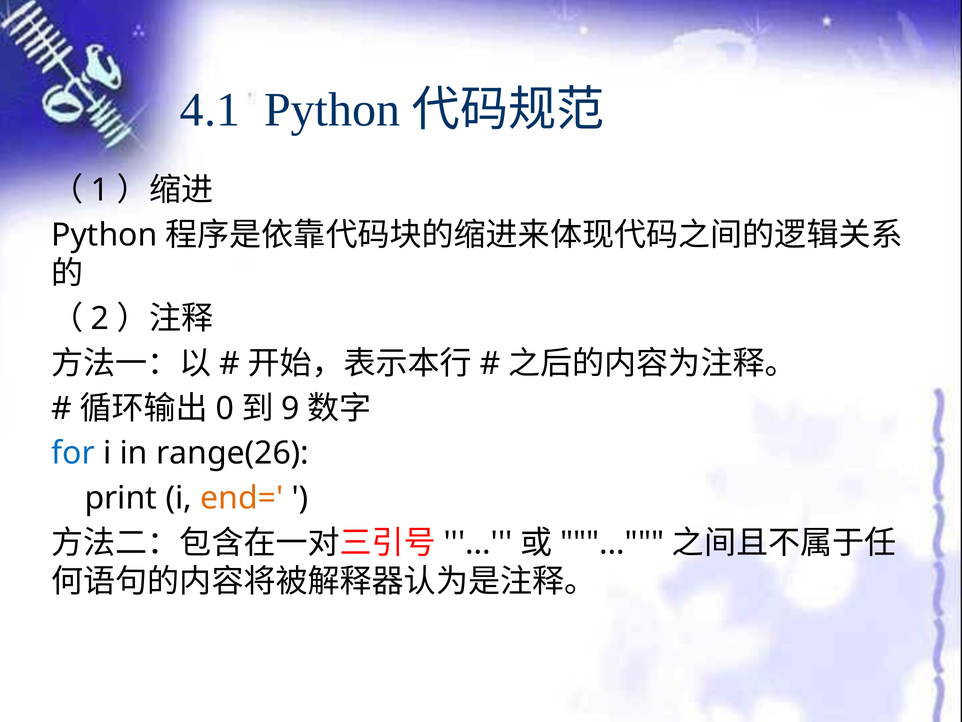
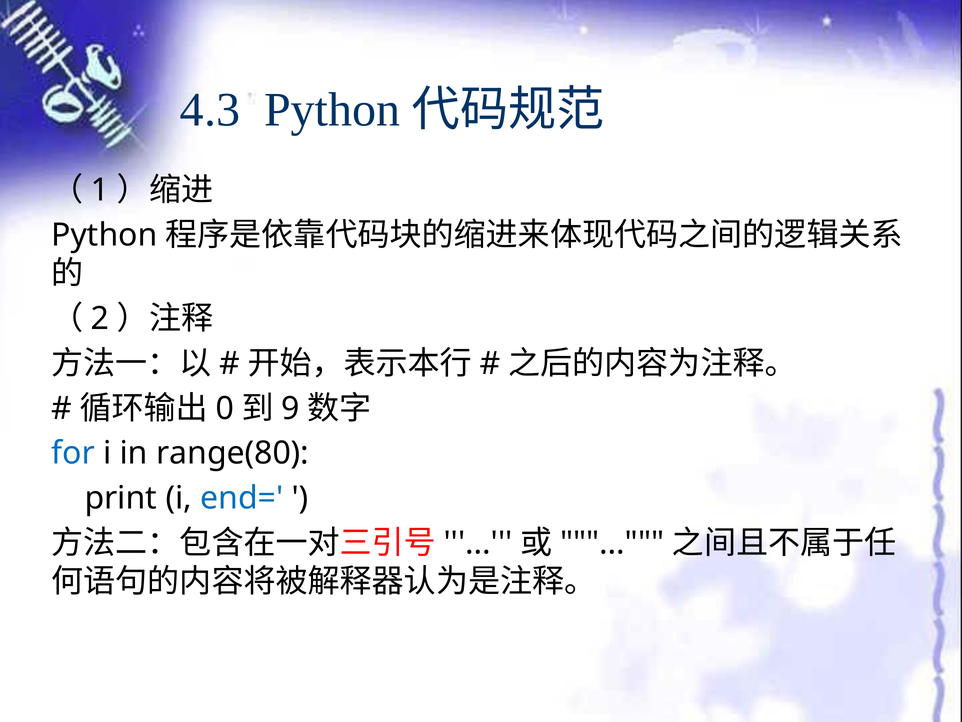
4.1: 4.1 -> 4.3 (210, 110)
range(26: range(26 -> range(80 (233, 453)
end= colour: orange -> blue (242, 498)
